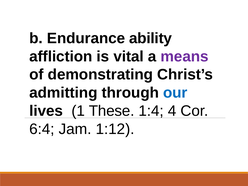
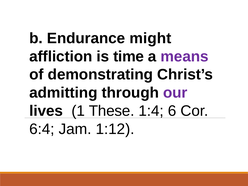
ability: ability -> might (150, 38)
vital: vital -> time (129, 56)
our colour: blue -> purple (175, 93)
4: 4 -> 6 (172, 111)
